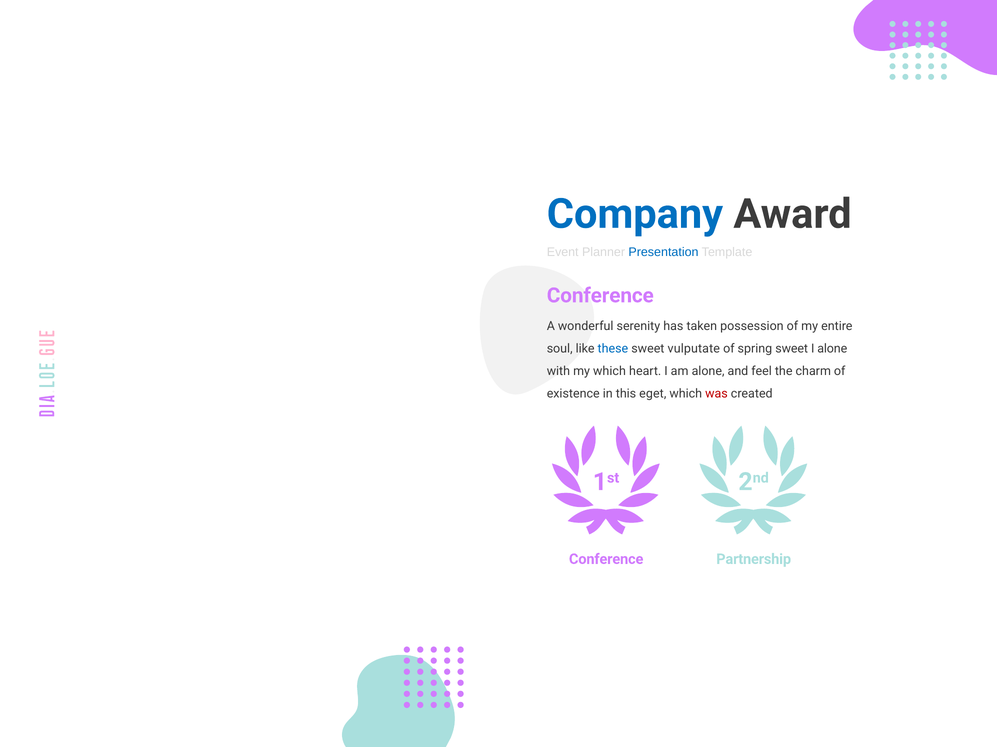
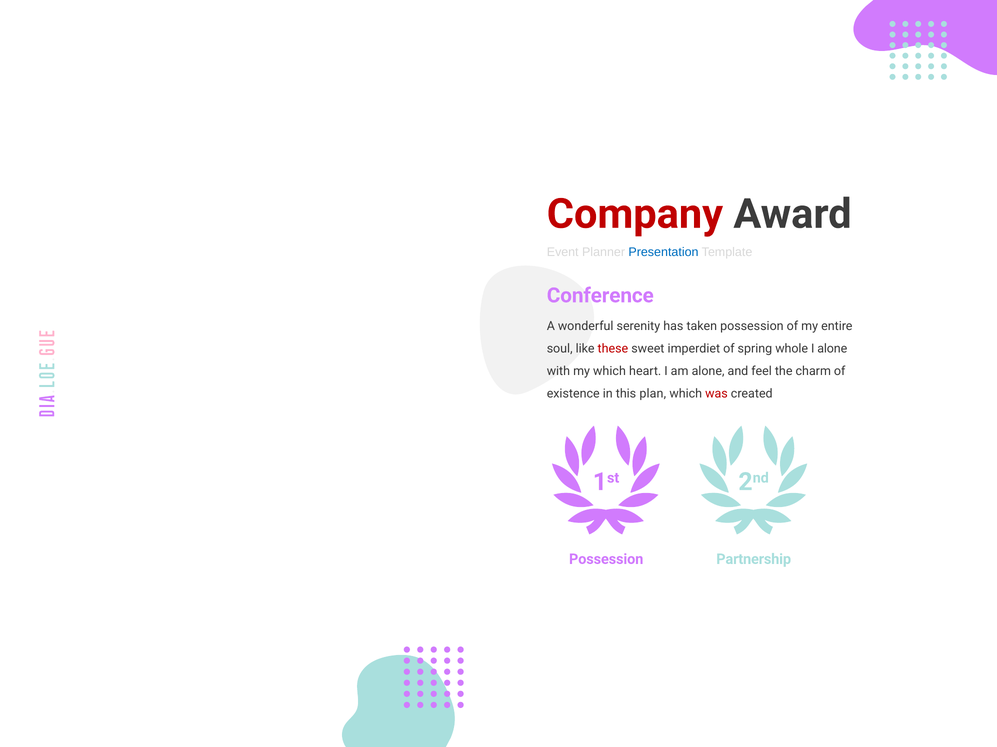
Company colour: blue -> red (635, 214)
these colour: blue -> red (613, 349)
vulputate: vulputate -> imperdiet (694, 349)
spring sweet: sweet -> whole (792, 349)
eget: eget -> plan (653, 394)
Conference: Conference -> Possession (606, 560)
